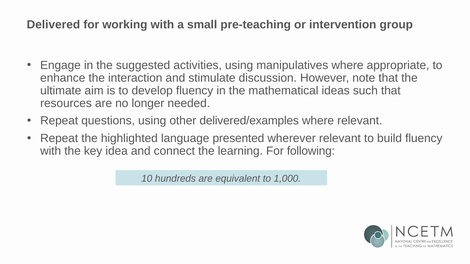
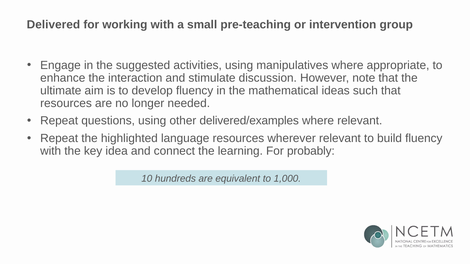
language presented: presented -> resources (238, 138)
following: following -> probably (311, 151)
